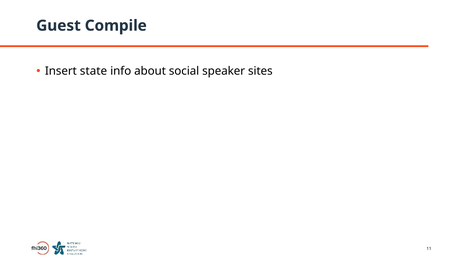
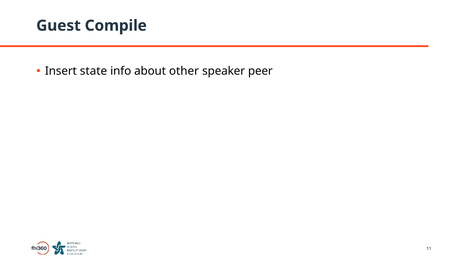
social: social -> other (184, 71)
sites: sites -> peer (260, 71)
